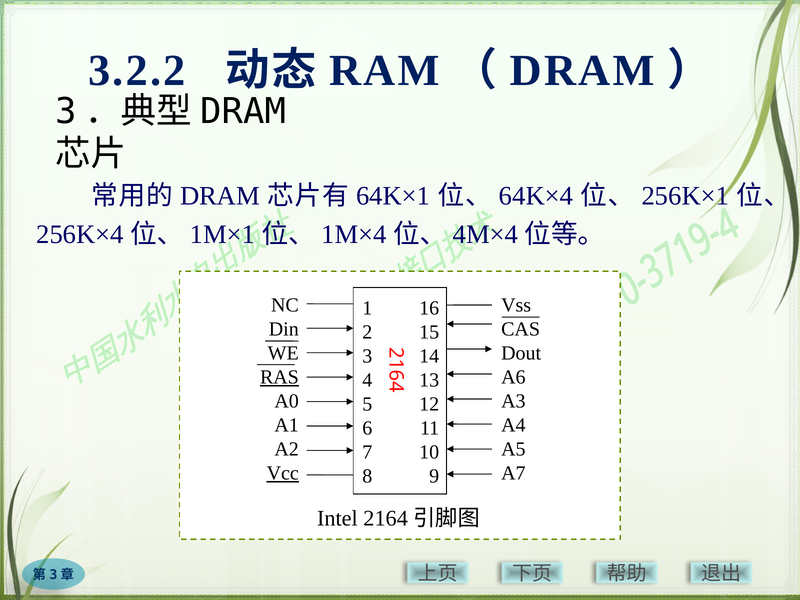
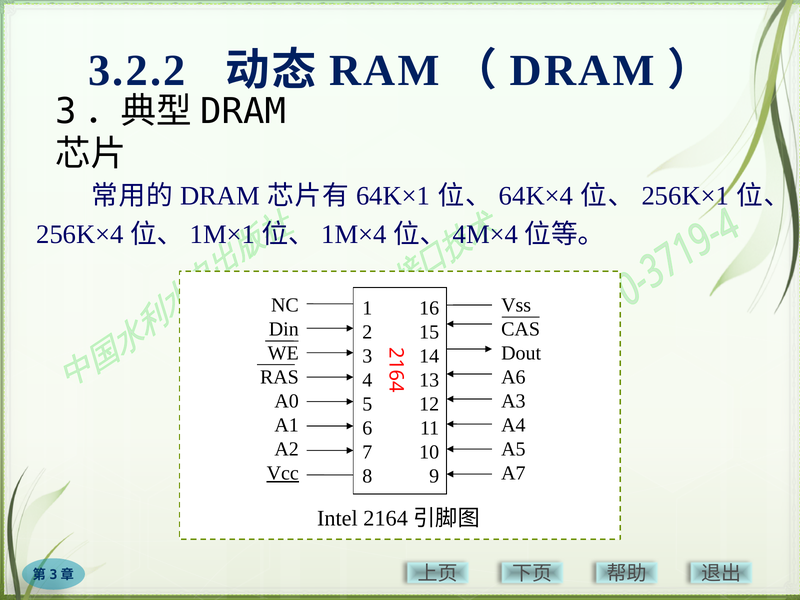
RAS underline: present -> none (279, 377)
